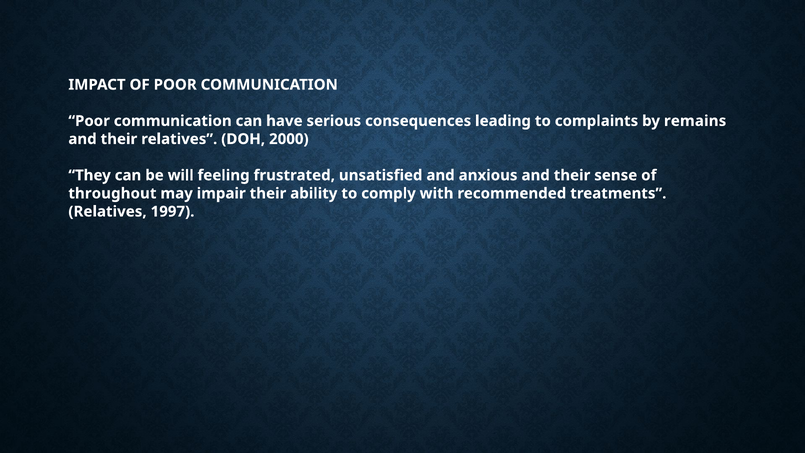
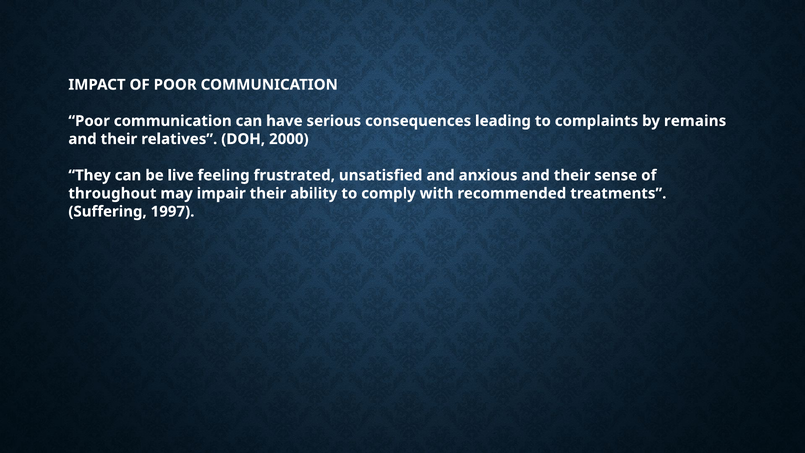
will: will -> live (181, 175)
Relatives: Relatives -> Suffering (108, 211)
